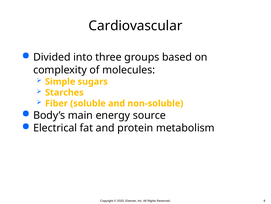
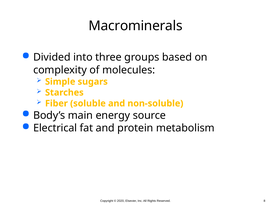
Cardiovascular: Cardiovascular -> Macrominerals (136, 26)
